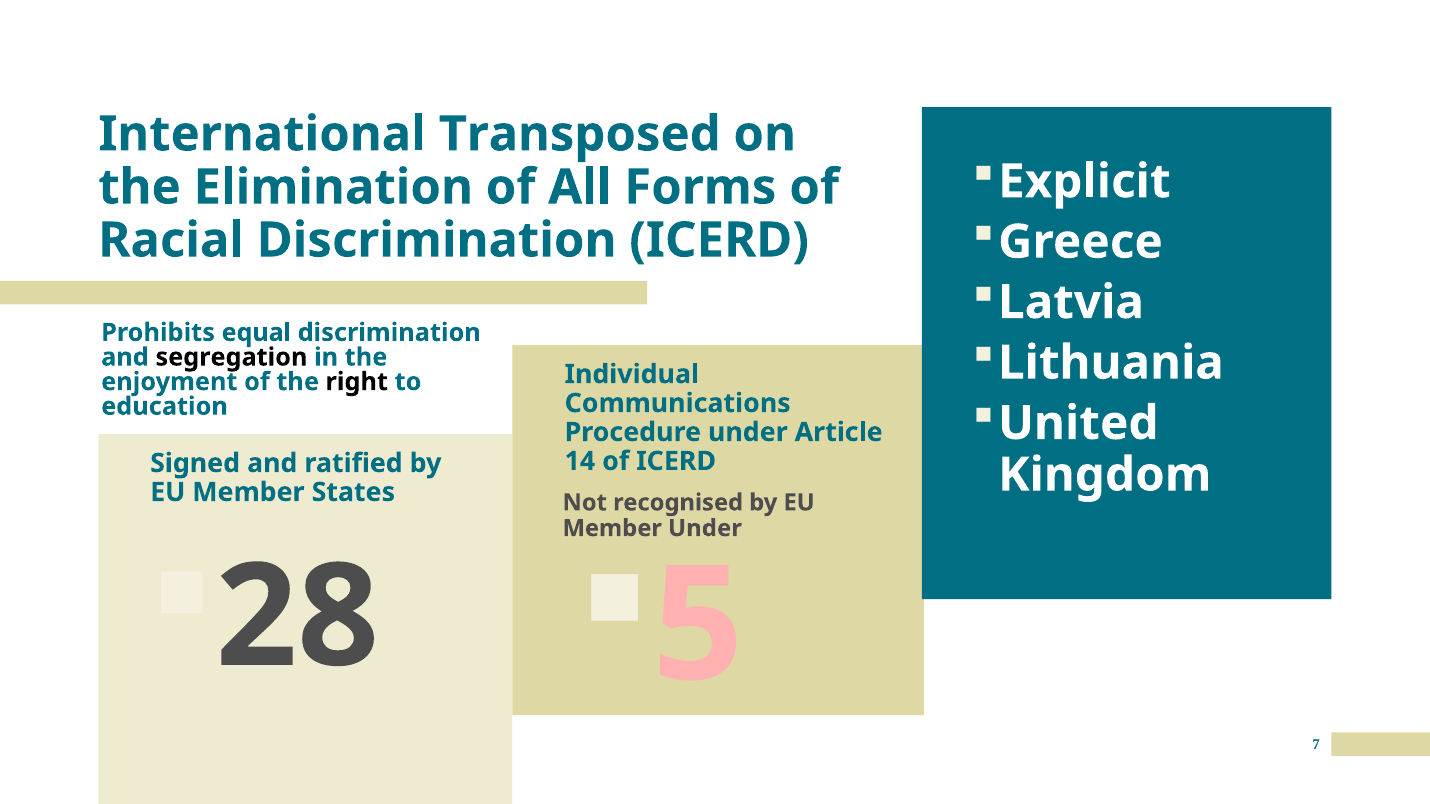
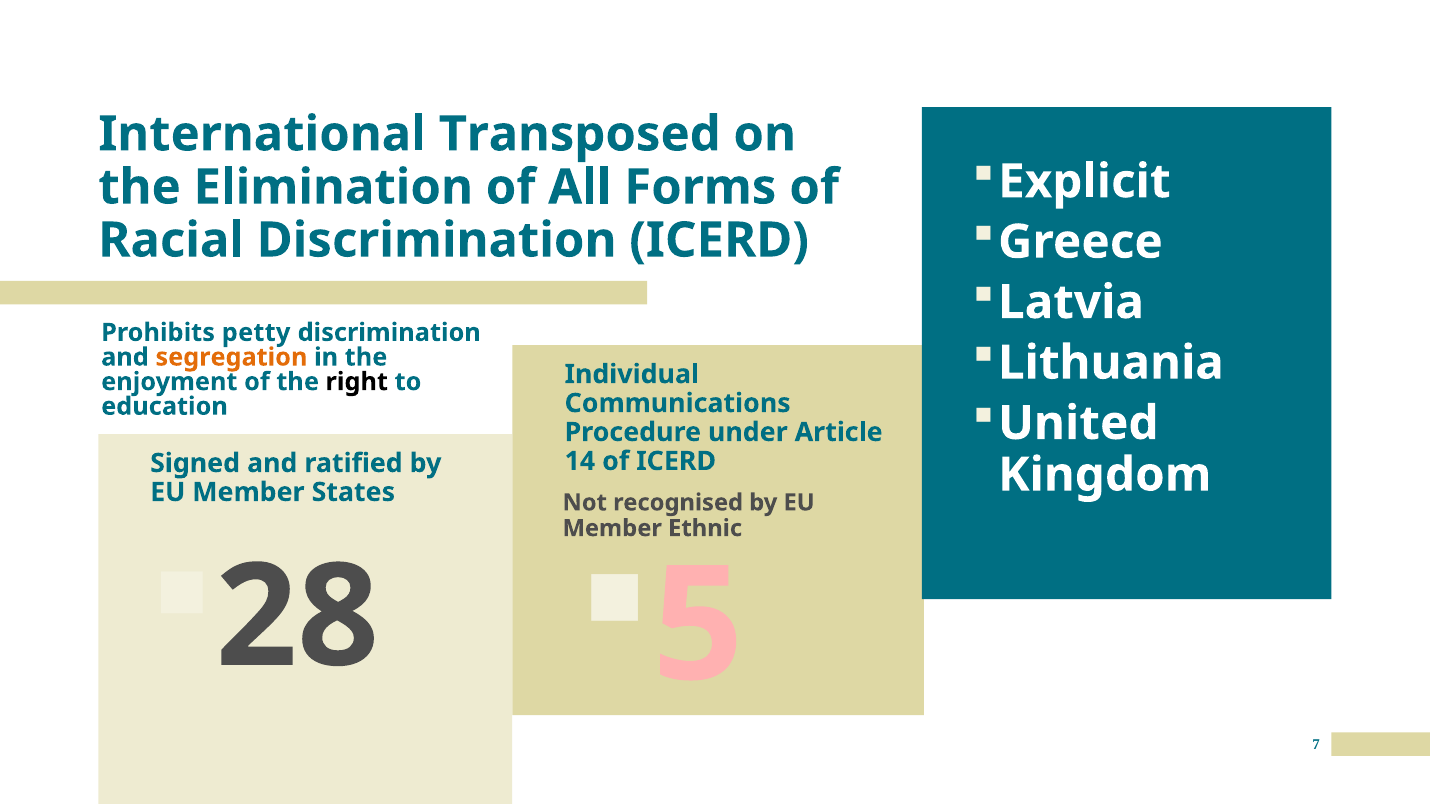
equal: equal -> petty (256, 333)
segregation colour: black -> orange (231, 357)
Member Under: Under -> Ethnic (705, 529)
